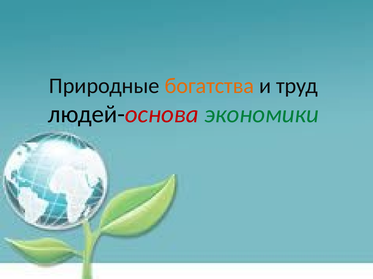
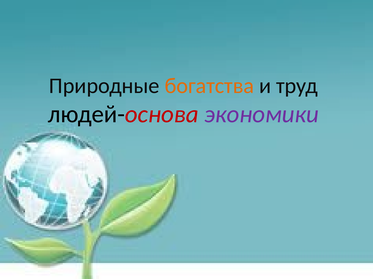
экономики colour: green -> purple (262, 115)
